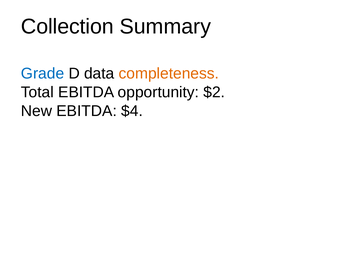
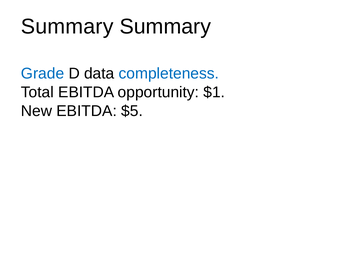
Collection: Collection -> Summary (67, 27)
completeness colour: orange -> blue (169, 73)
$2: $2 -> $1 (214, 92)
$4: $4 -> $5 (132, 111)
